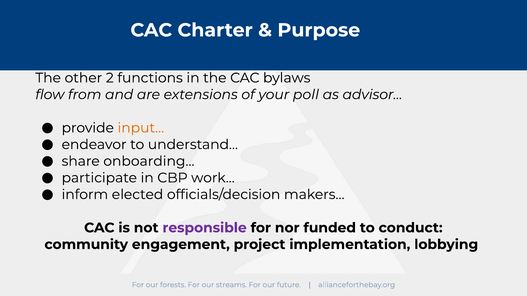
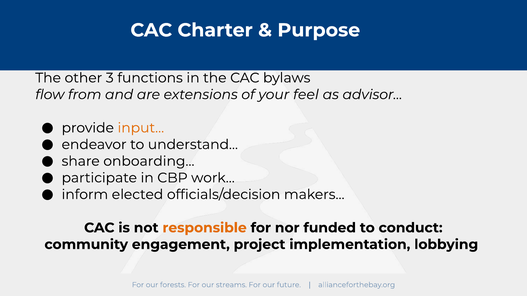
2: 2 -> 3 (110, 78)
poll: poll -> feel (306, 95)
responsible colour: purple -> orange (205, 228)
